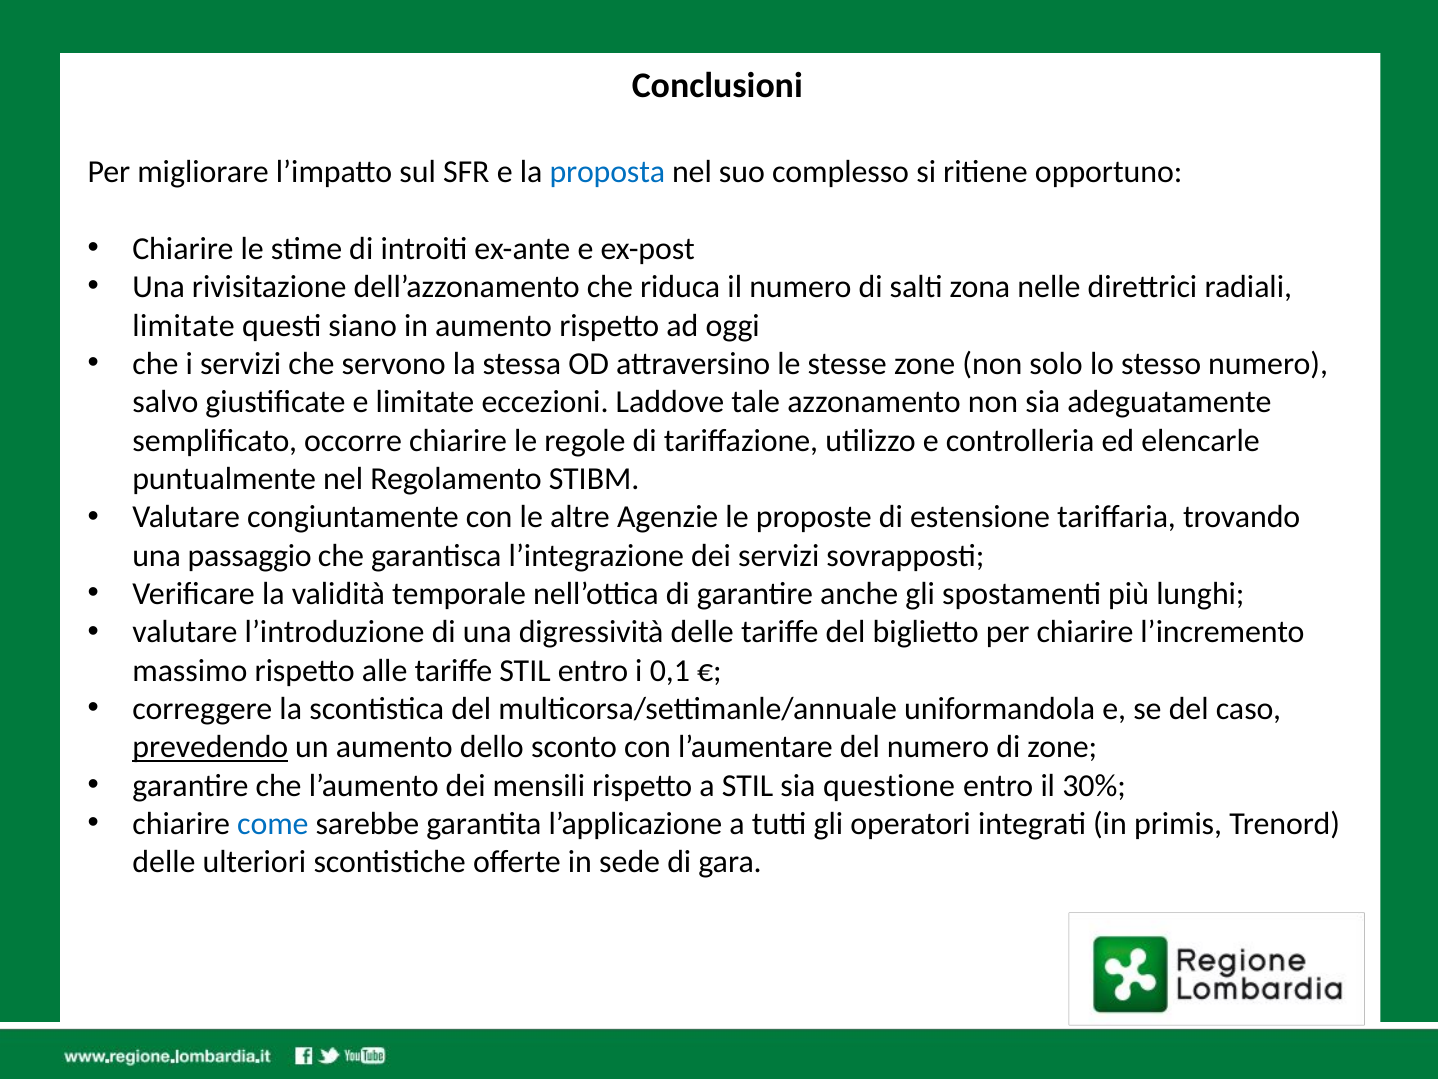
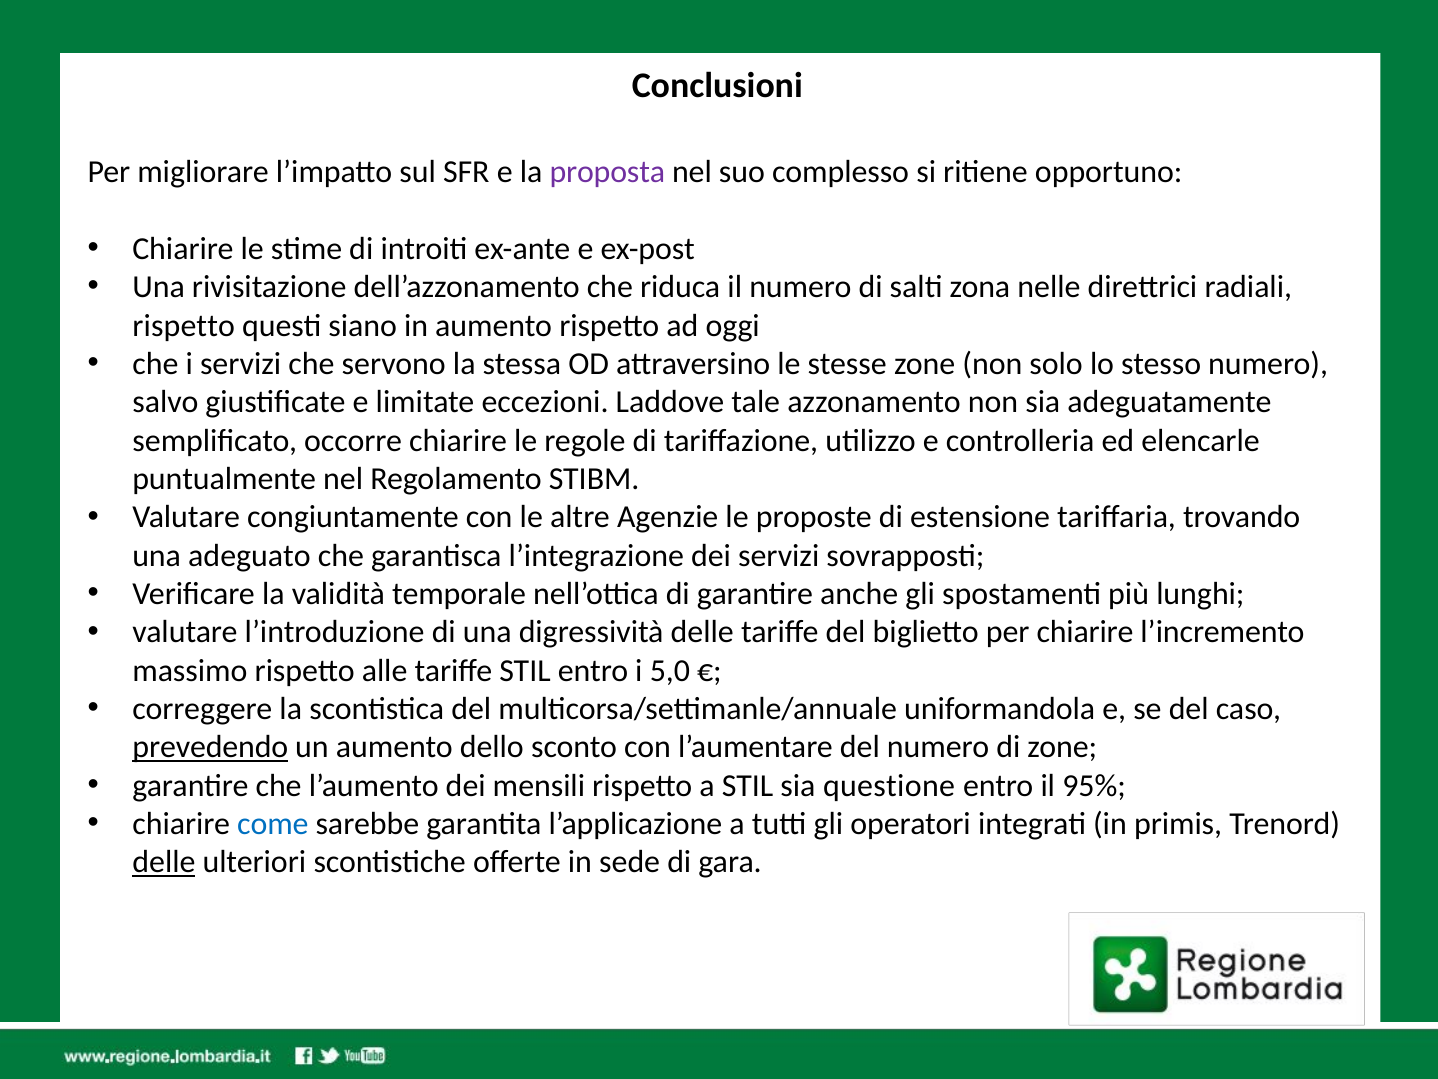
proposta colour: blue -> purple (607, 172)
limitate: limitate -> rispetto (184, 325)
passaggio: passaggio -> adeguato (249, 555)
0,1: 0,1 -> 5,0 (670, 670)
30%: 30% -> 95% (1094, 785)
delle underline: none -> present (164, 862)
